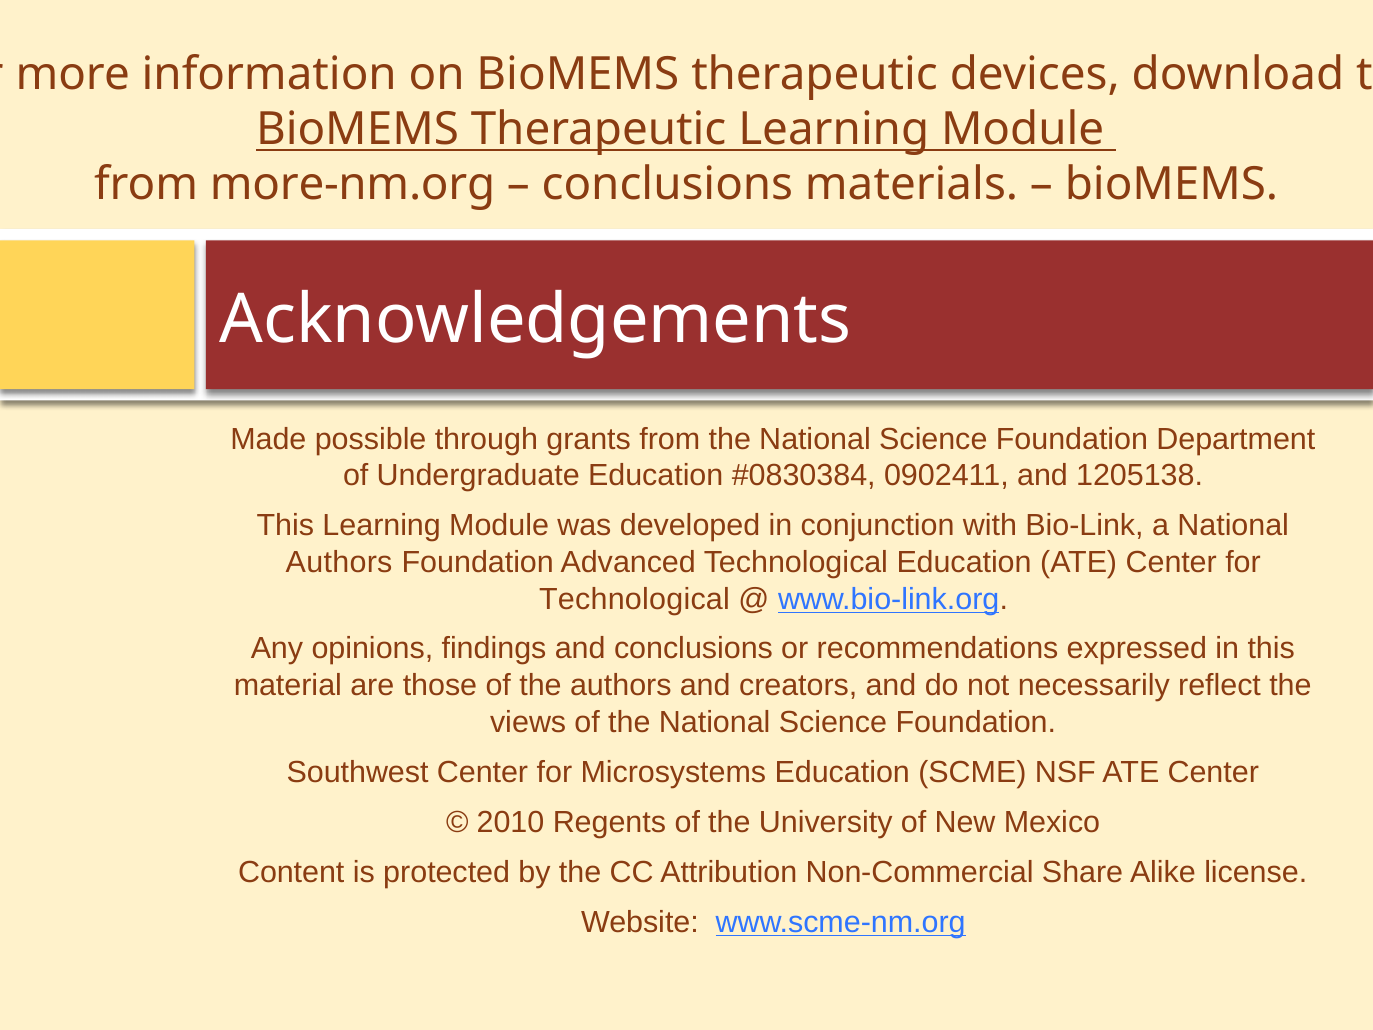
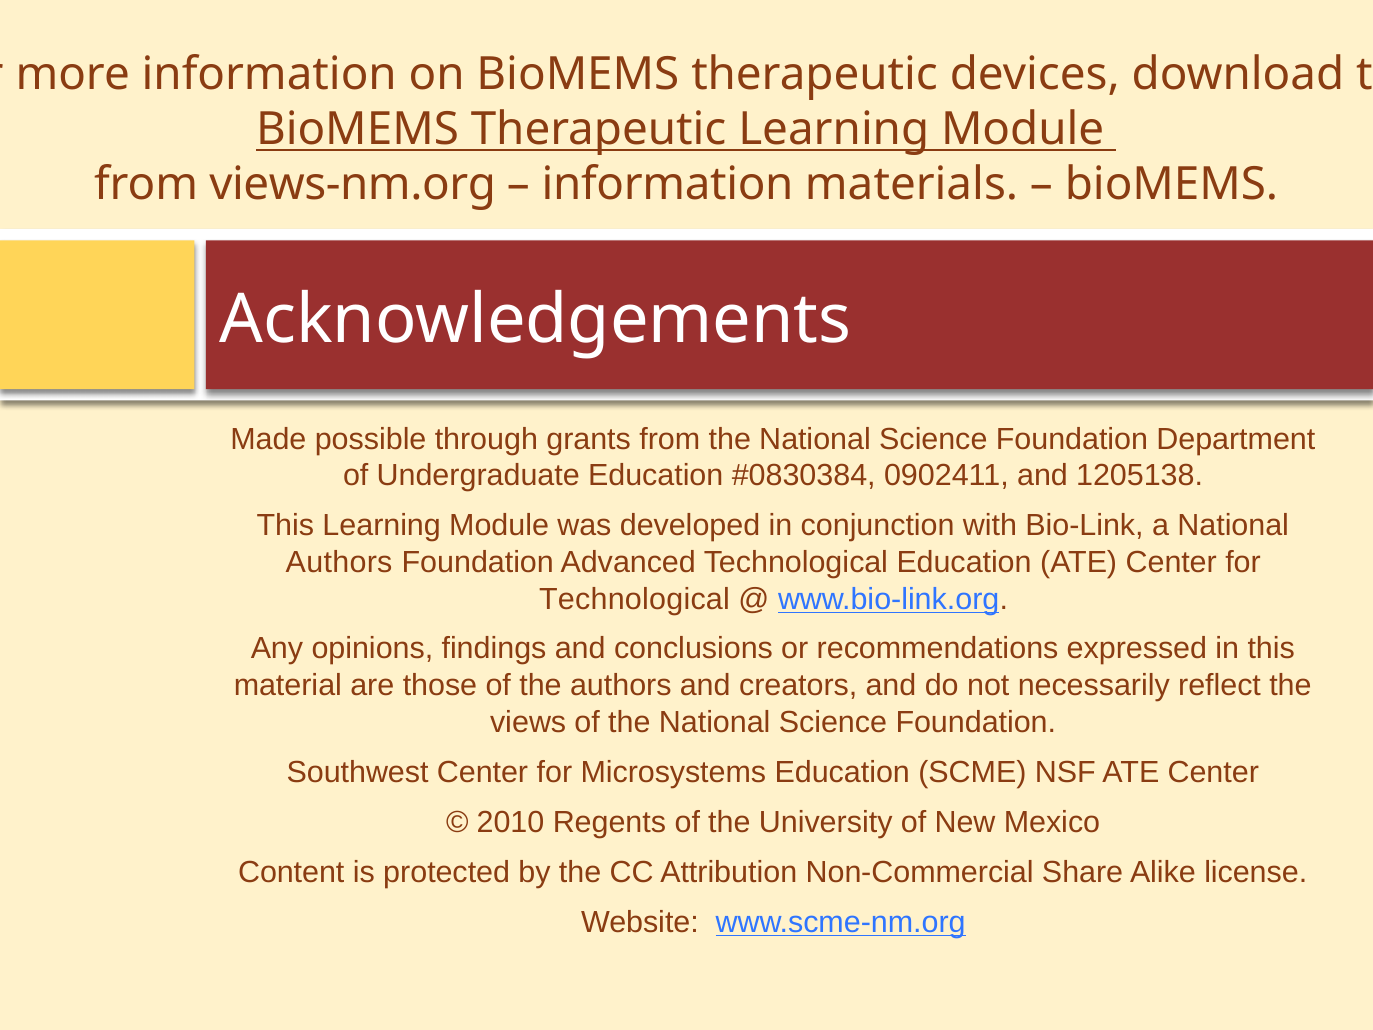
more-nm.org: more-nm.org -> views-nm.org (353, 184)
conclusions: conclusions -> information (668, 184)
